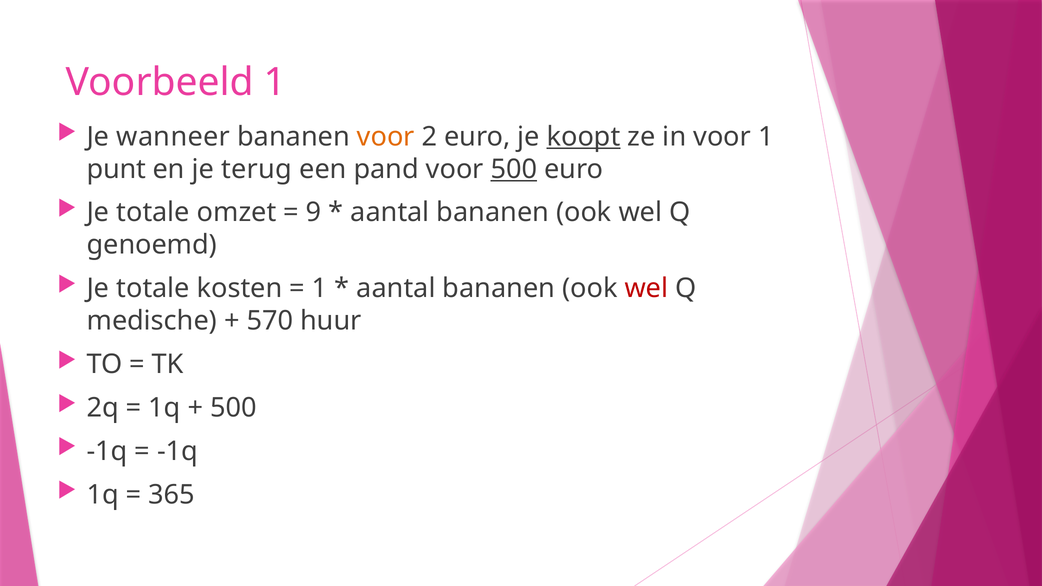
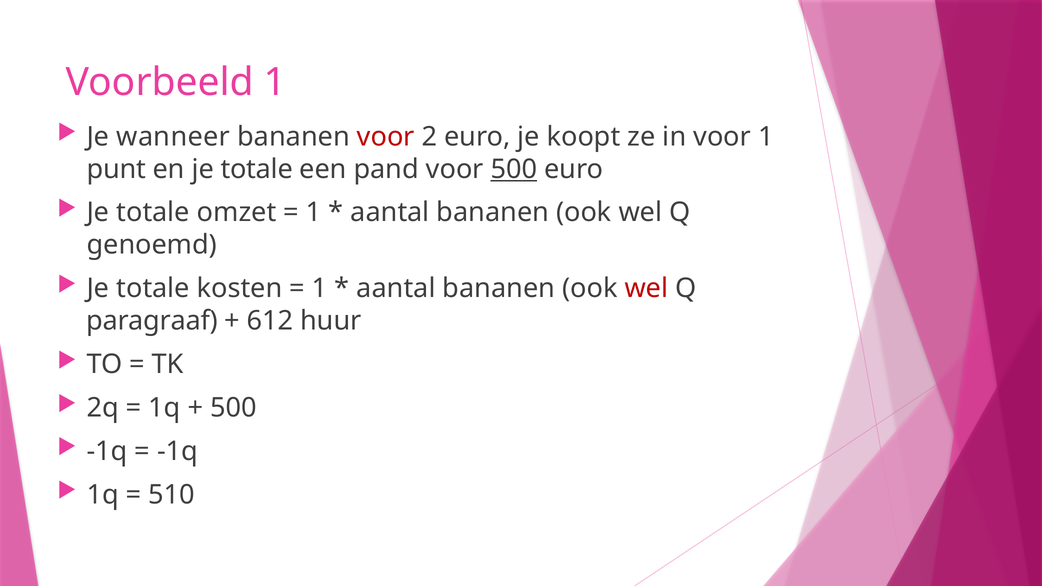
voor colour: orange -> red (386, 137)
koopt underline: present -> none (584, 137)
en je terug: terug -> totale (257, 169)
9: 9 -> 1 (314, 213)
medische: medische -> paragraaf (152, 321)
570: 570 -> 612 (270, 321)
365: 365 -> 510 (172, 495)
